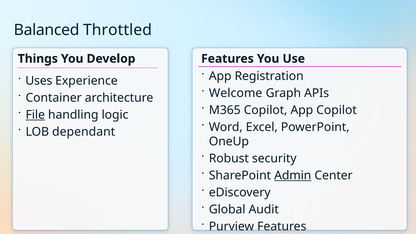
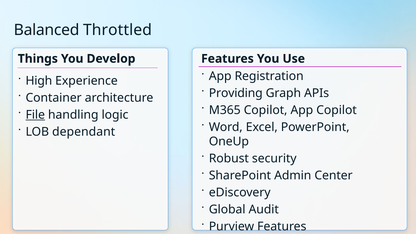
Uses: Uses -> High (39, 81)
Welcome: Welcome -> Providing (236, 93)
Admin underline: present -> none (293, 176)
